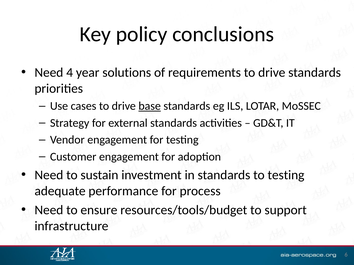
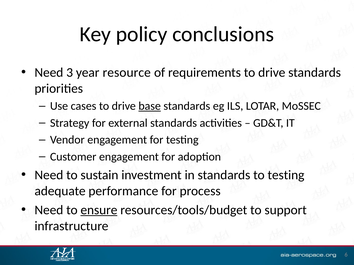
4: 4 -> 3 (70, 73)
solutions: solutions -> resource (127, 73)
ensure underline: none -> present (99, 210)
